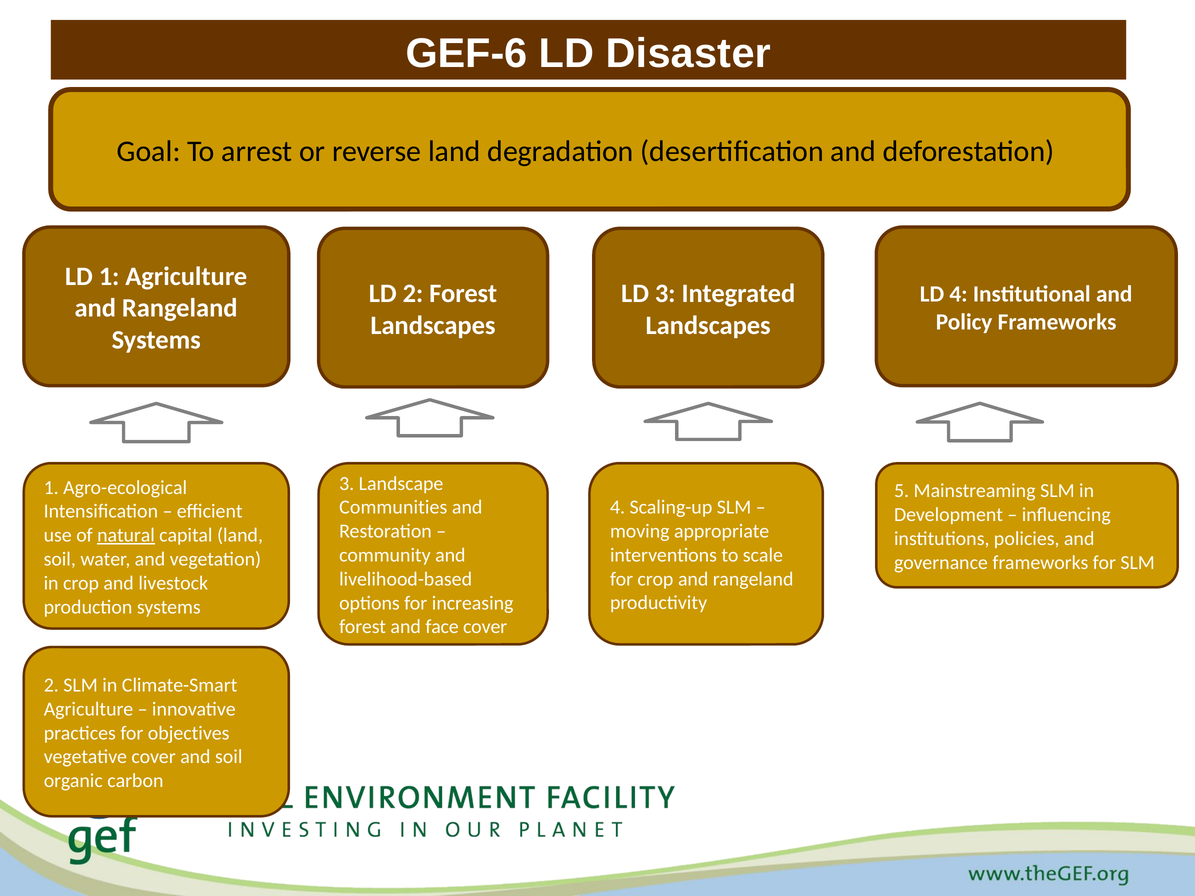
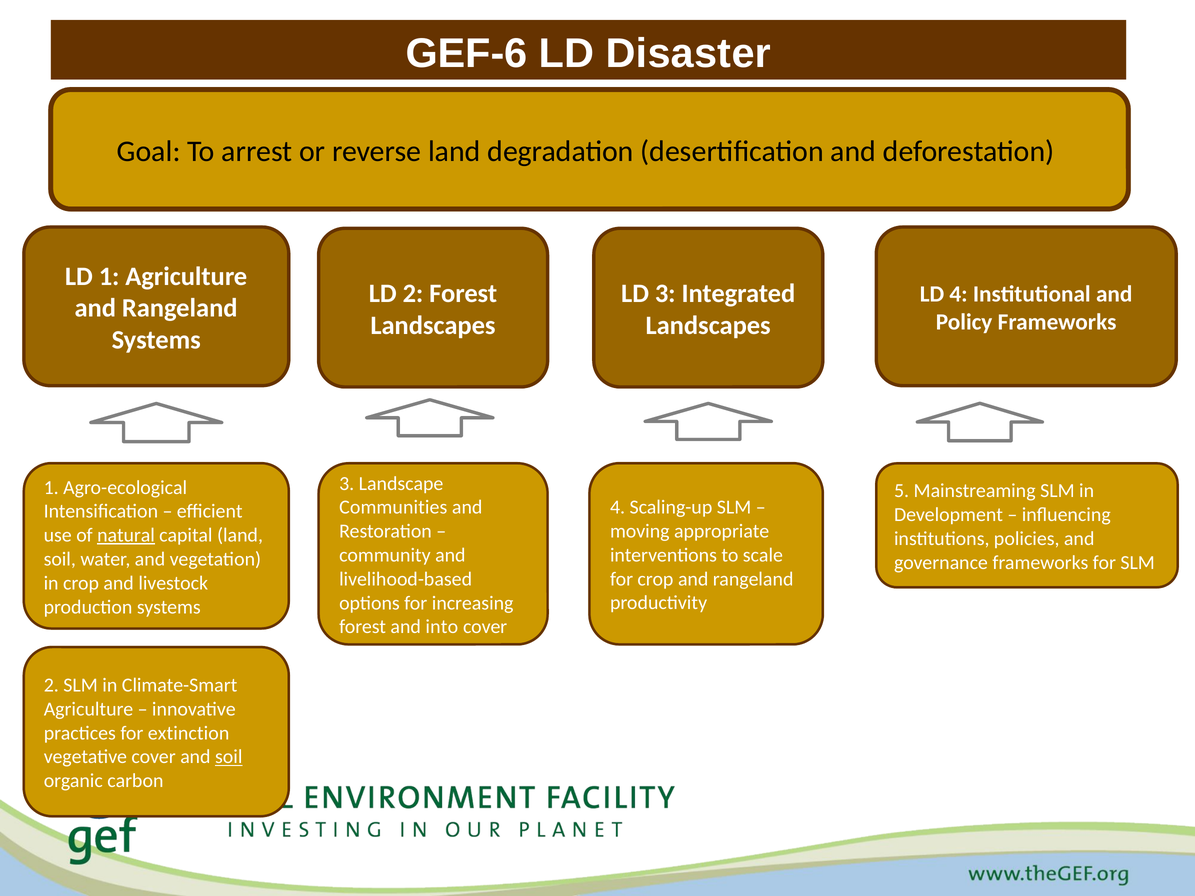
face: face -> into (442, 627)
objectives: objectives -> extinction (189, 733)
soil underline: none -> present (229, 757)
